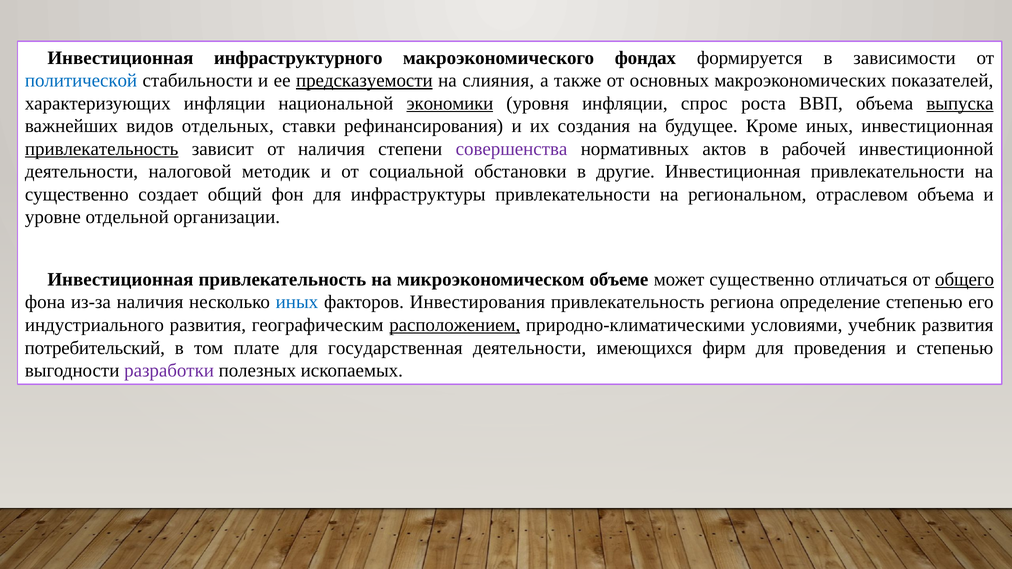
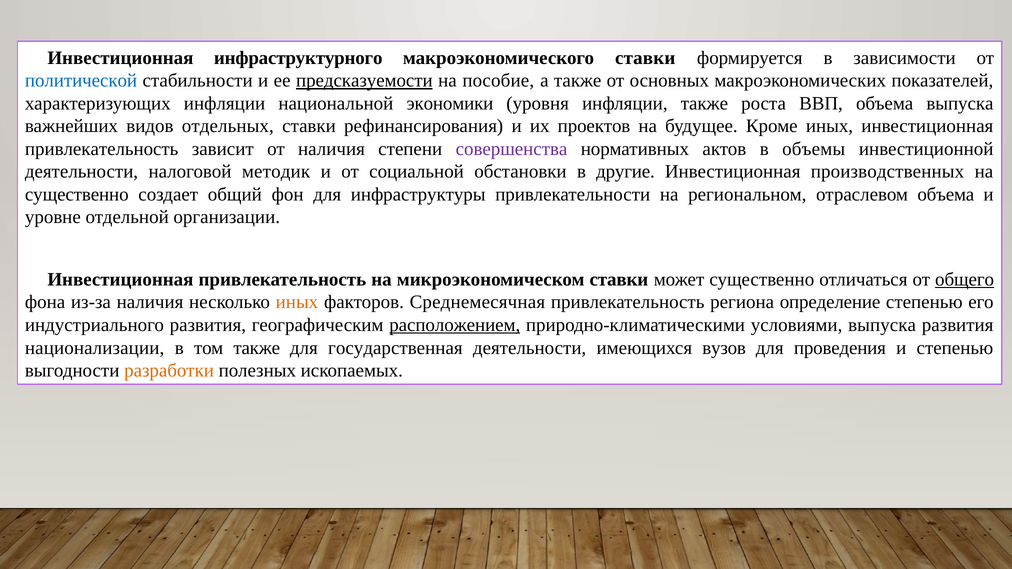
макроэкономического фондах: фондах -> ставки (645, 58)
слияния: слияния -> пособие (498, 81)
экономики underline: present -> none (450, 103)
инфляции спрос: спрос -> также (704, 103)
выпуска underline: present -> none (960, 103)
создания: создания -> проектов (594, 126)
привлекательность underline: present -> none (102, 149)
рабочей: рабочей -> объемы (814, 149)
Инвестиционная привлекательности: привлекательности -> производственных (888, 172)
микроэкономическом объеме: объеме -> ставки (619, 280)
иных colour: blue -> orange (297, 302)
Инвестирования: Инвестирования -> Среднемесячная (477, 302)
условиями учебник: учебник -> выпуска (882, 325)
потребительский: потребительский -> национализации (95, 348)
том плате: плате -> также (257, 348)
фирм: фирм -> вузов (724, 348)
разработки colour: purple -> orange (169, 371)
